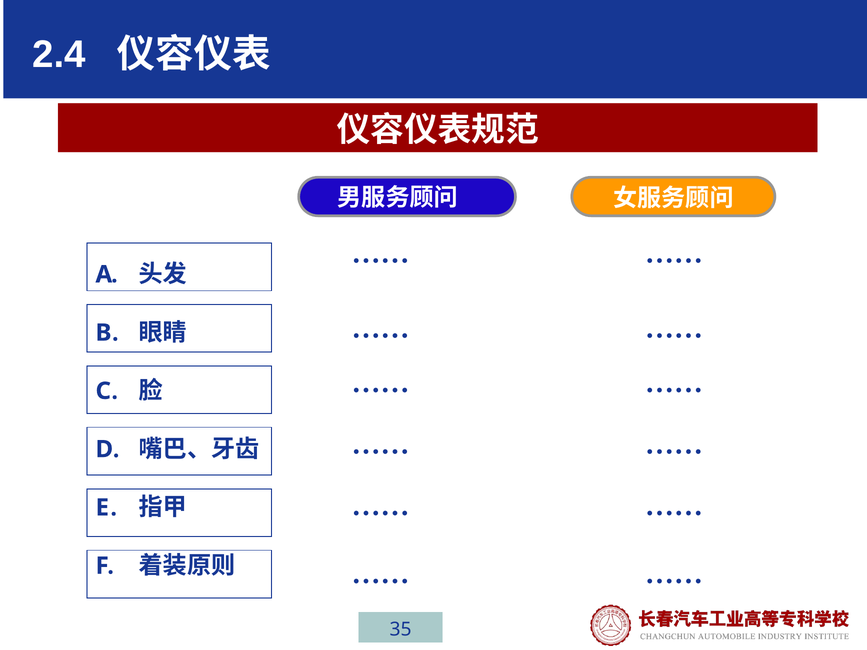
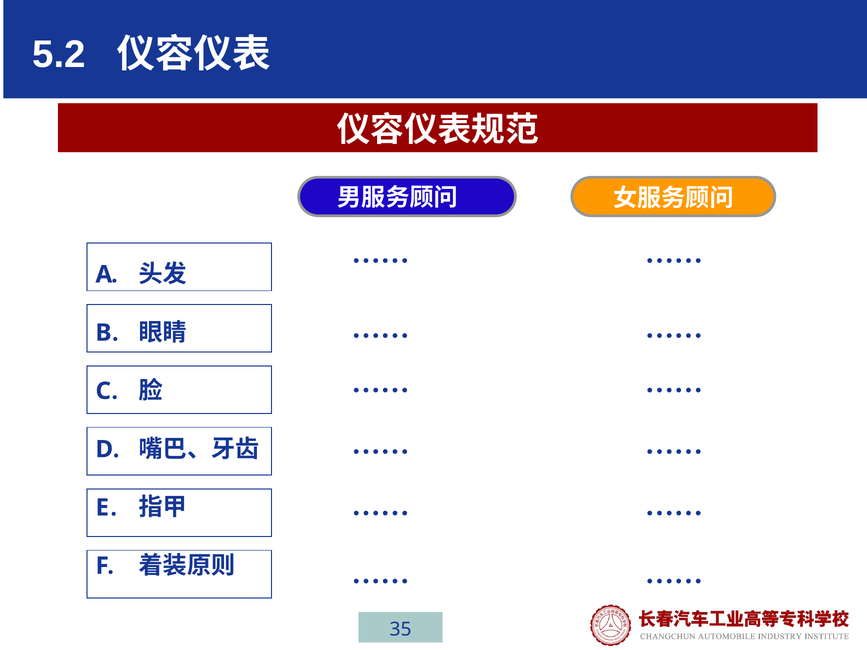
2.4: 2.4 -> 5.2 (59, 55)
